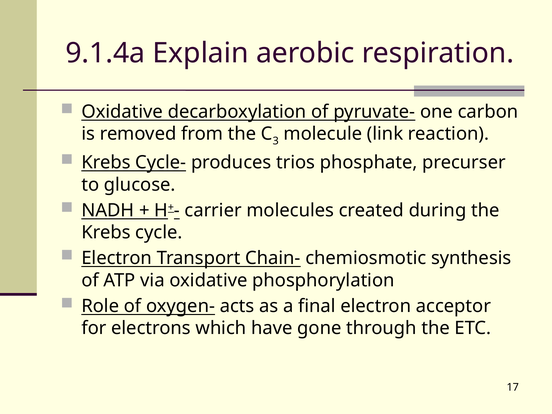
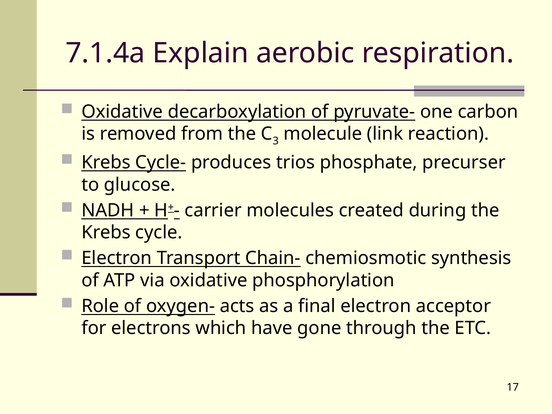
9.1.4a: 9.1.4a -> 7.1.4a (105, 53)
